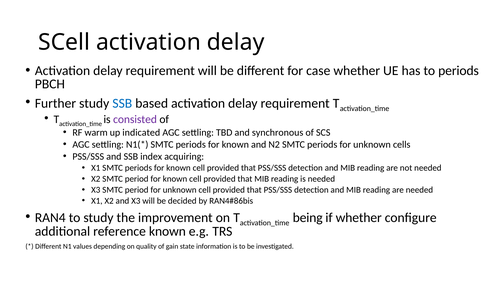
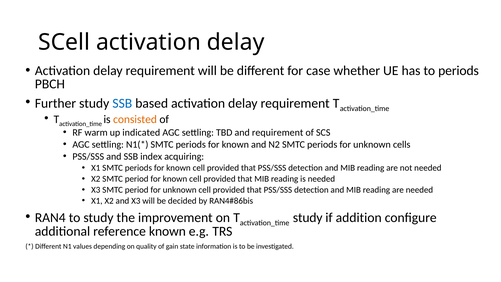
consisted colour: purple -> orange (135, 119)
and synchronous: synchronous -> requirement (278, 132)
being: being -> study (308, 218)
if whether: whether -> addition (359, 218)
